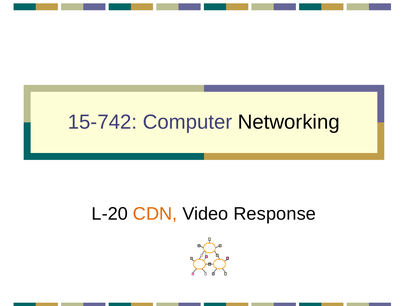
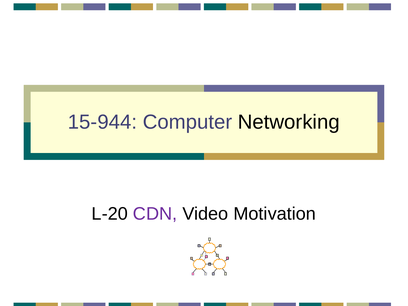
15-742: 15-742 -> 15-944 (103, 122)
CDN colour: orange -> purple (155, 214)
Response: Response -> Motivation (275, 214)
